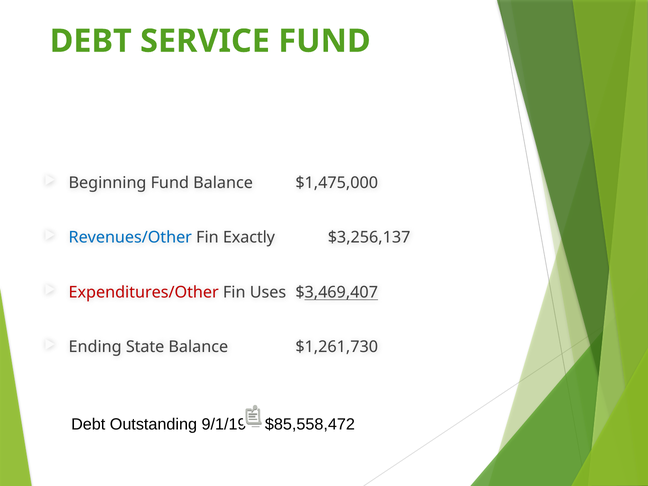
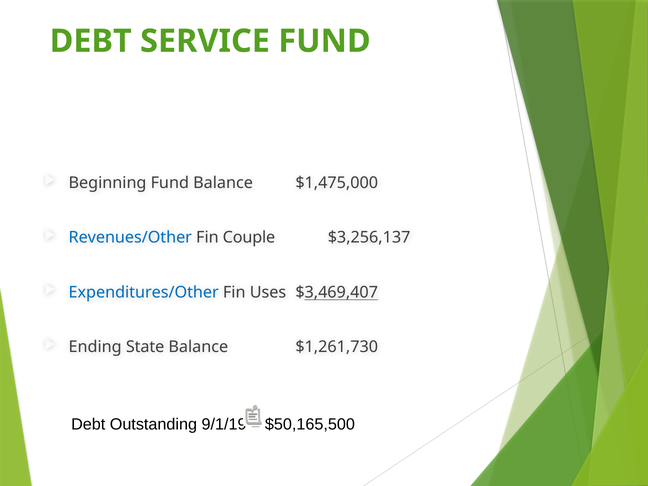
Exactly: Exactly -> Couple (249, 238)
Expenditures/Other colour: red -> blue (144, 292)
$85,558,472: $85,558,472 -> $50,165,500 (310, 424)
